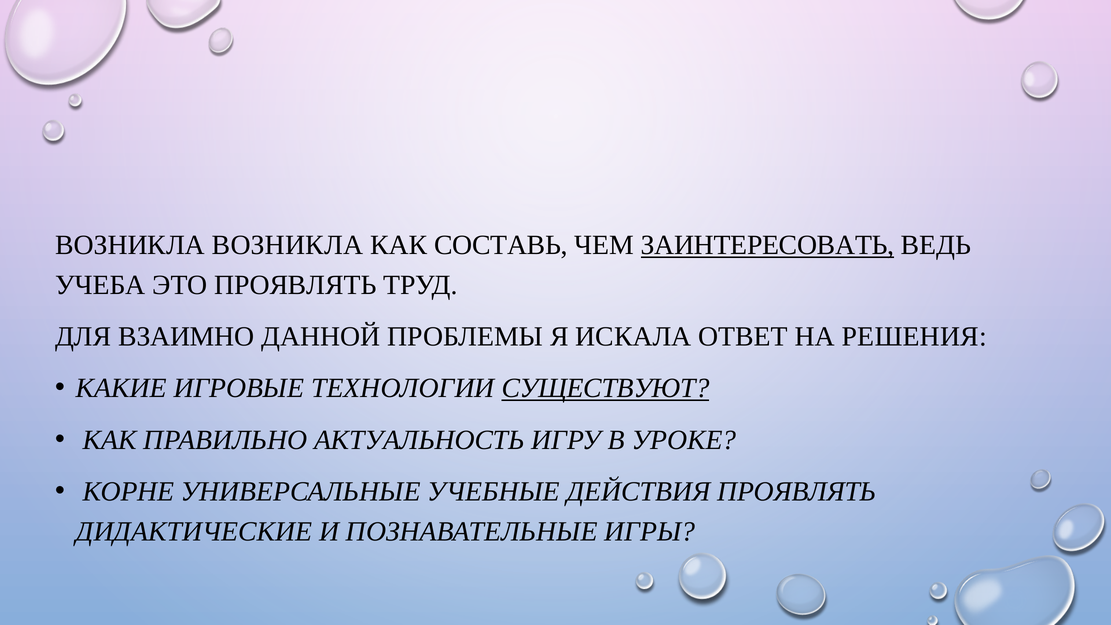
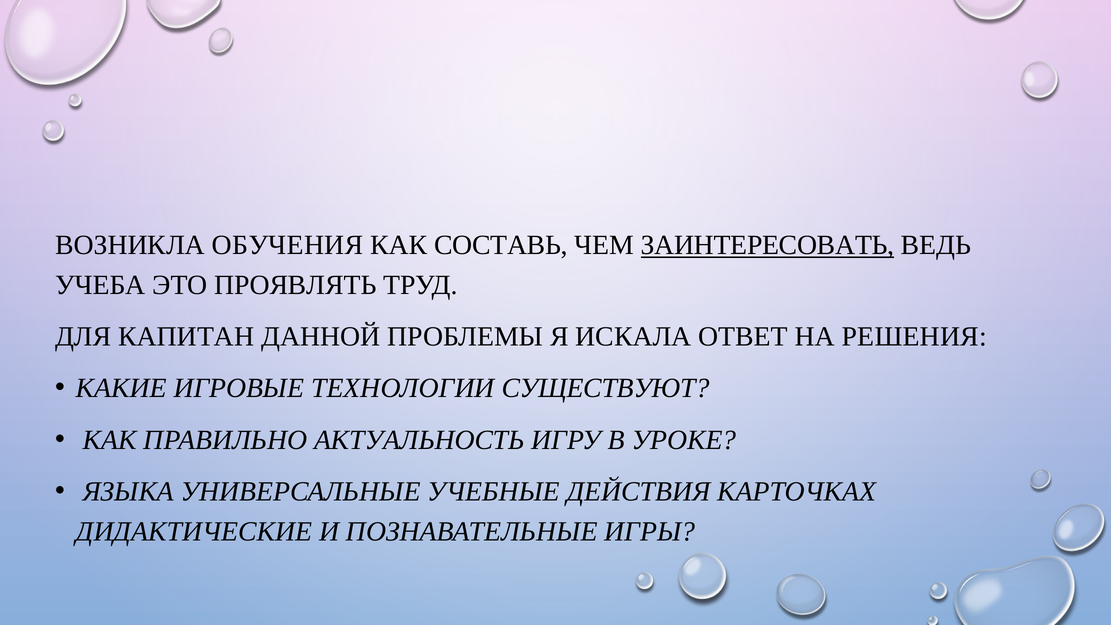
ВОЗНИКЛА ВОЗНИКЛА: ВОЗНИКЛА -> ОБУЧЕНИЯ (288, 245)
ВЗАИМНО: ВЗАИМНО -> КАПИТАН (186, 337)
СУЩЕСТВУЮТ underline: present -> none (605, 388)
КОРНЕ: КОРНЕ -> ЯЗЫКА (128, 491)
ДЕЙСТВИЯ ПРОЯВЛЯТЬ: ПРОЯВЛЯТЬ -> КАРТОЧКАХ (797, 491)
